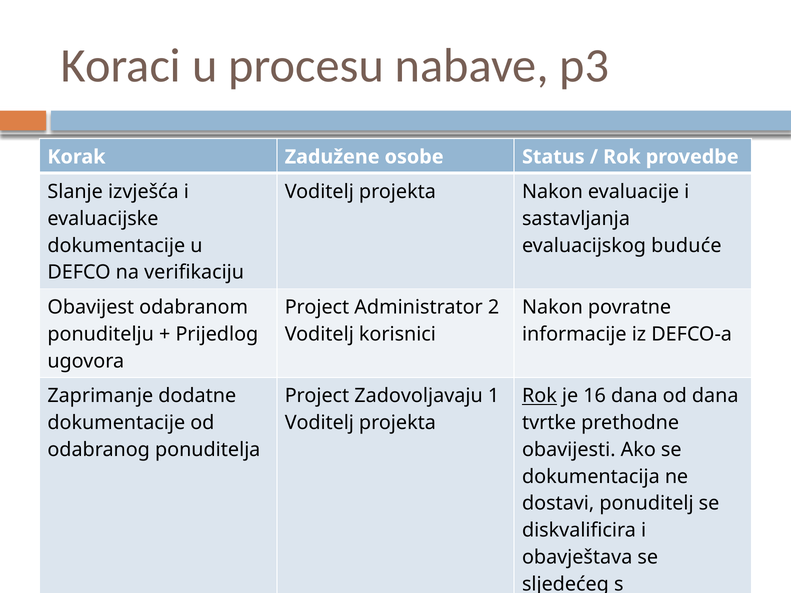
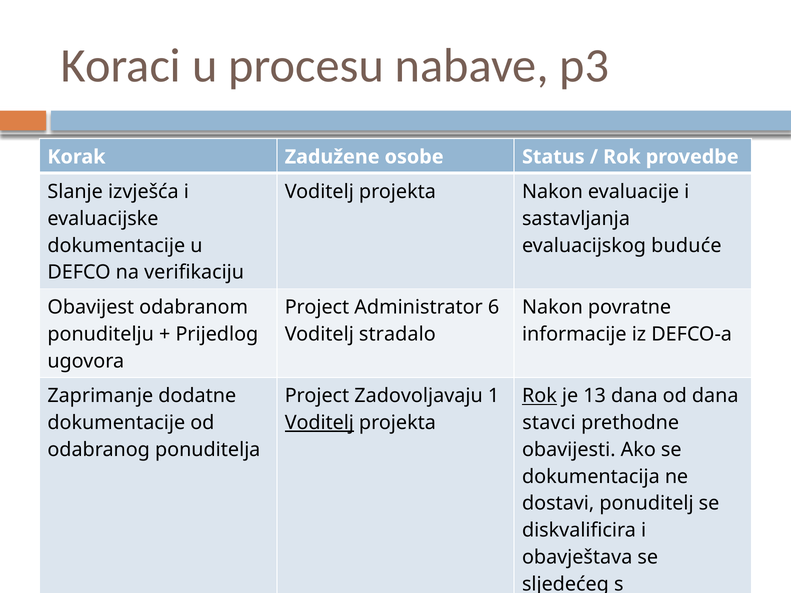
2: 2 -> 6 (494, 307)
korisnici: korisnici -> stradalo (397, 334)
16: 16 -> 13 (595, 396)
Voditelj underline: none -> present (319, 423)
tvrtke: tvrtke -> stavci (549, 423)
